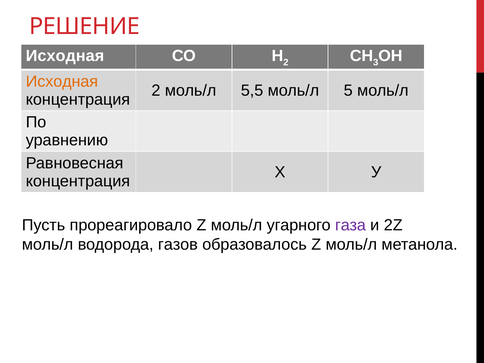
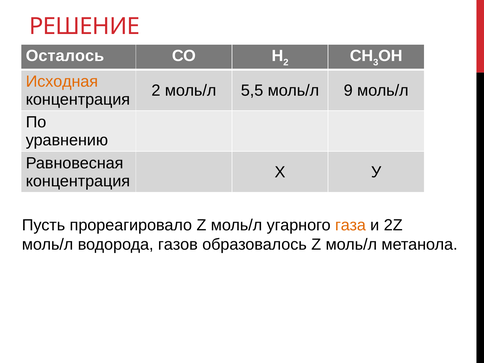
Исходная: Исходная -> Осталось (65, 56)
5: 5 -> 9 (348, 90)
газа colour: purple -> orange (350, 225)
